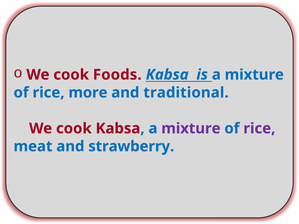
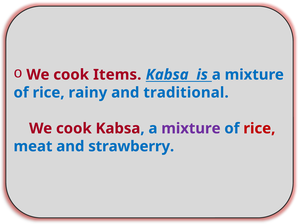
Foods: Foods -> Items (117, 75)
more: more -> rainy (88, 93)
rice colour: purple -> red (259, 129)
